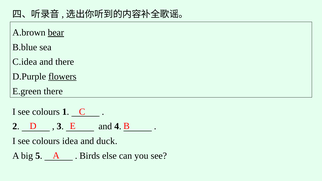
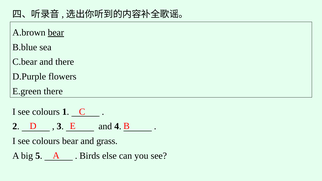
C.idea: C.idea -> C.bear (25, 62)
flowers underline: present -> none (62, 77)
colours idea: idea -> bear (70, 141)
duck: duck -> grass (107, 141)
